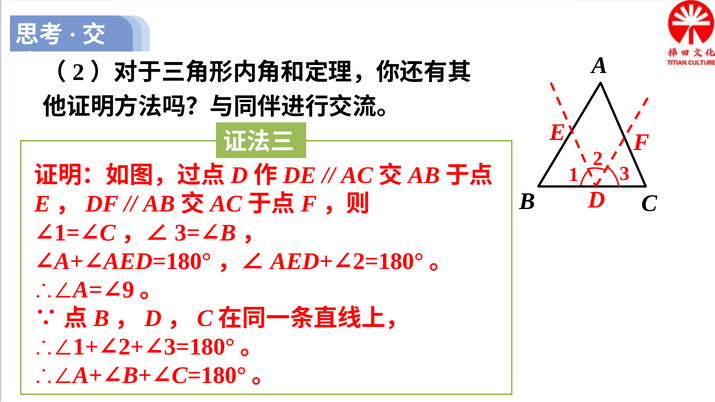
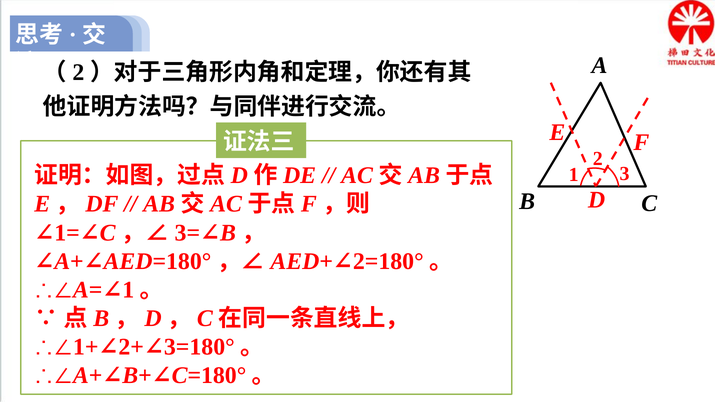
9: 9 -> 1 (128, 290)
